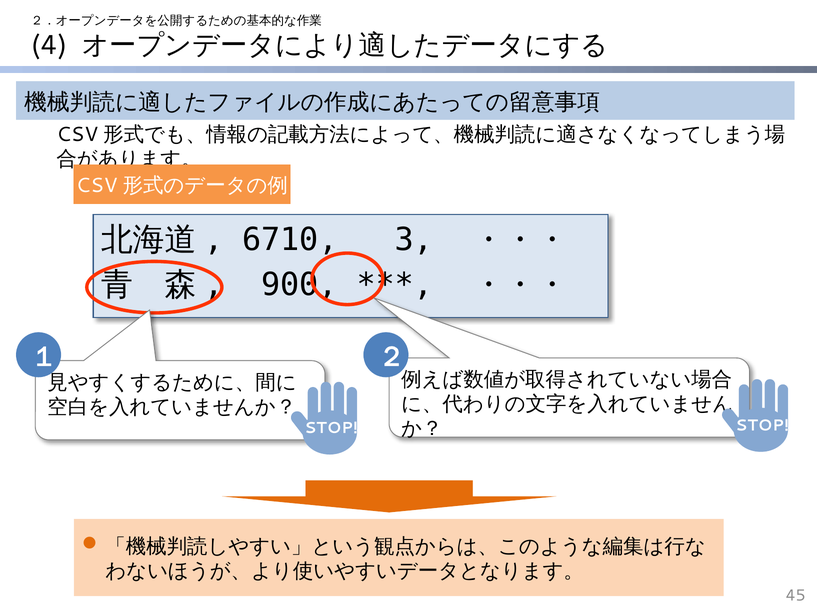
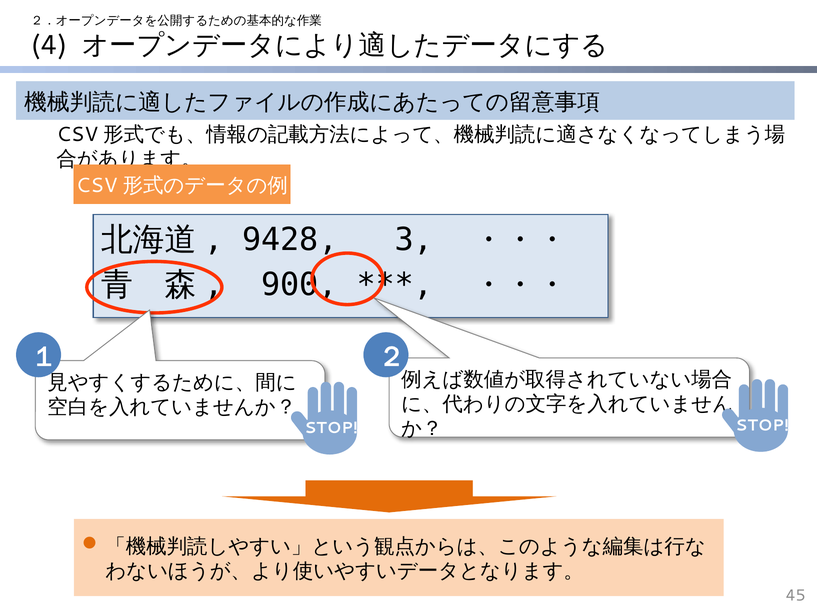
6710: 6710 -> 9428 (290, 240)
